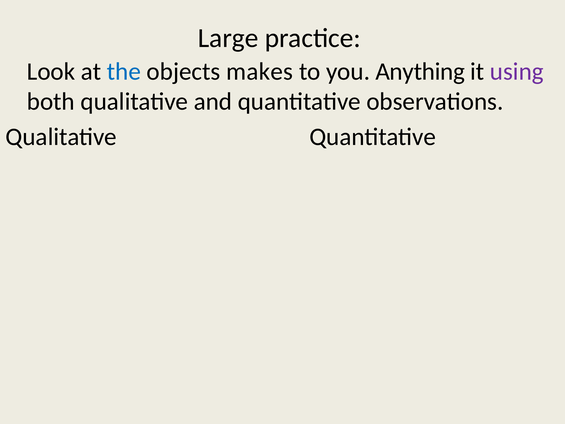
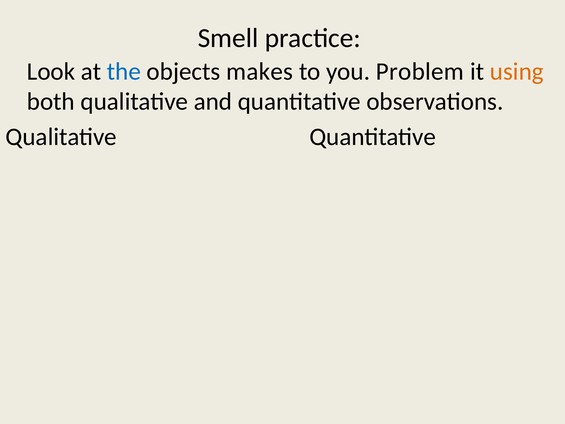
Large: Large -> Smell (228, 38)
Anything: Anything -> Problem (420, 71)
using colour: purple -> orange (517, 71)
